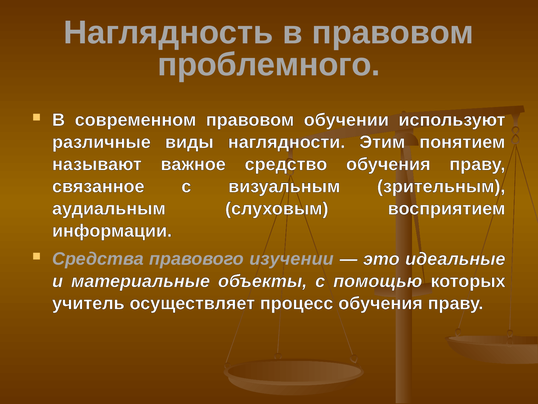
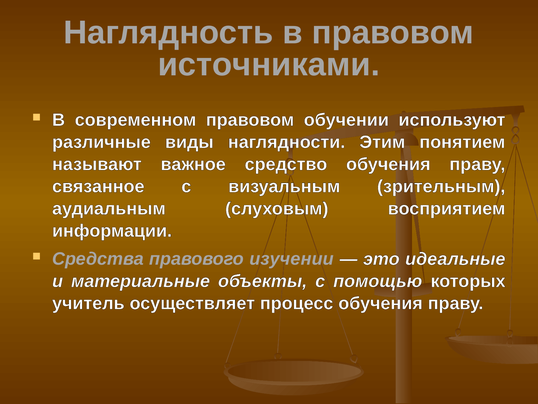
проблемного: проблемного -> источниками (269, 65)
